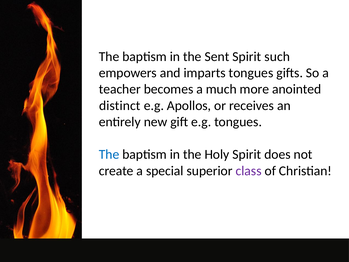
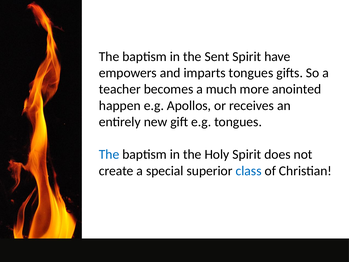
such: such -> have (277, 57)
distinct: distinct -> happen (120, 105)
class colour: purple -> blue (249, 171)
